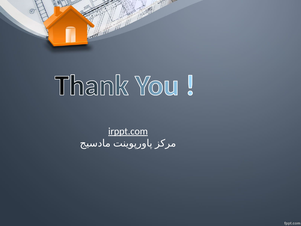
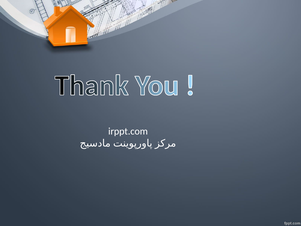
irppt.com underline: present -> none (128, 131)
